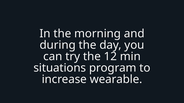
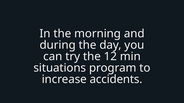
wearable: wearable -> accidents (116, 80)
